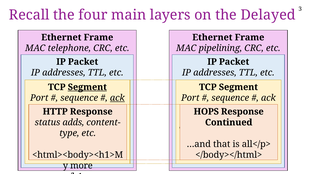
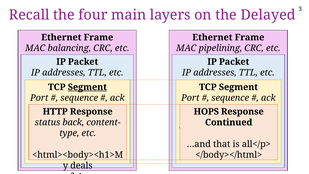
telephone: telephone -> balancing (69, 48)
ack underline: present -> none (117, 98)
adds: adds -> back (73, 122)
more: more -> deals (81, 166)
